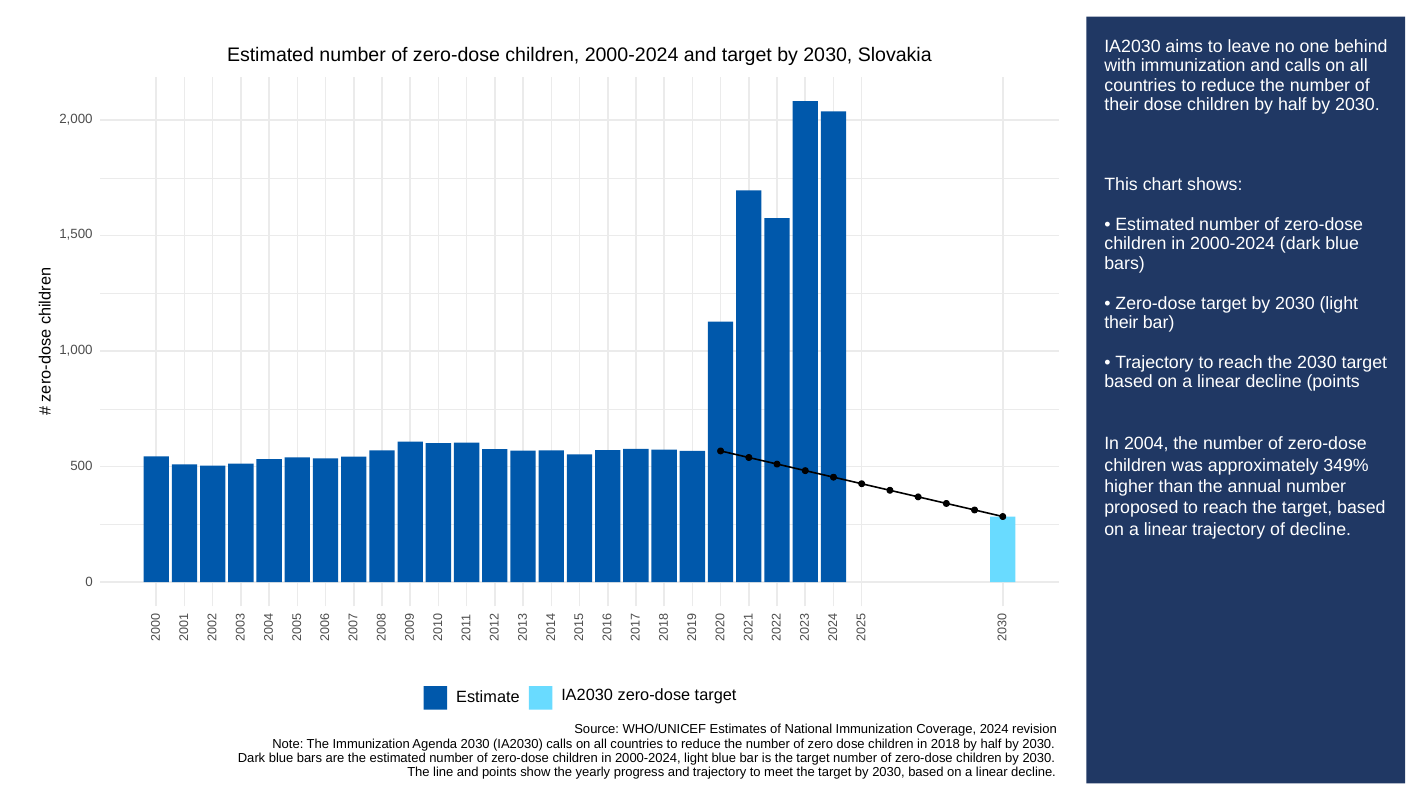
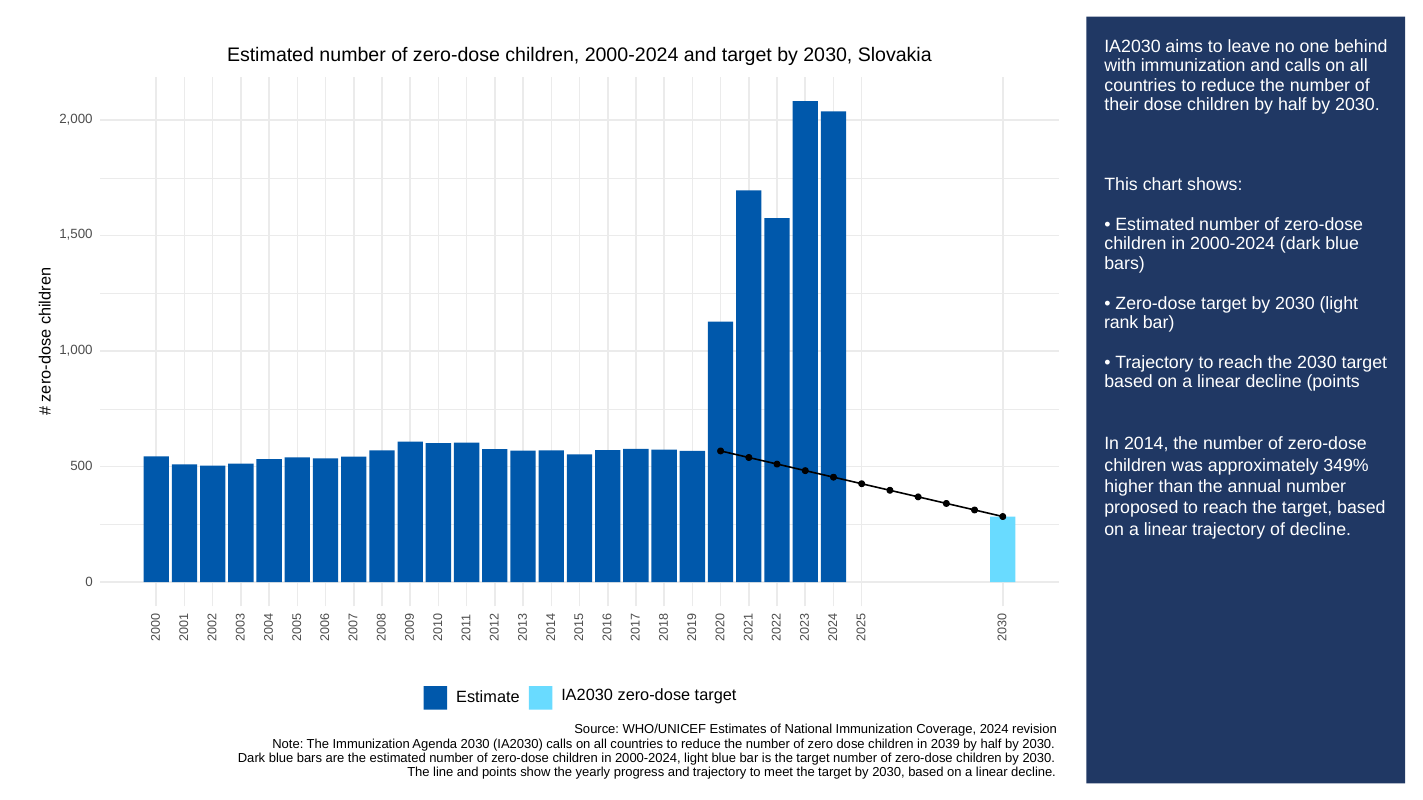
their: their -> rank (1121, 323)
2004: 2004 -> 2014 (1146, 444)
2018: 2018 -> 2039 (945, 744)
